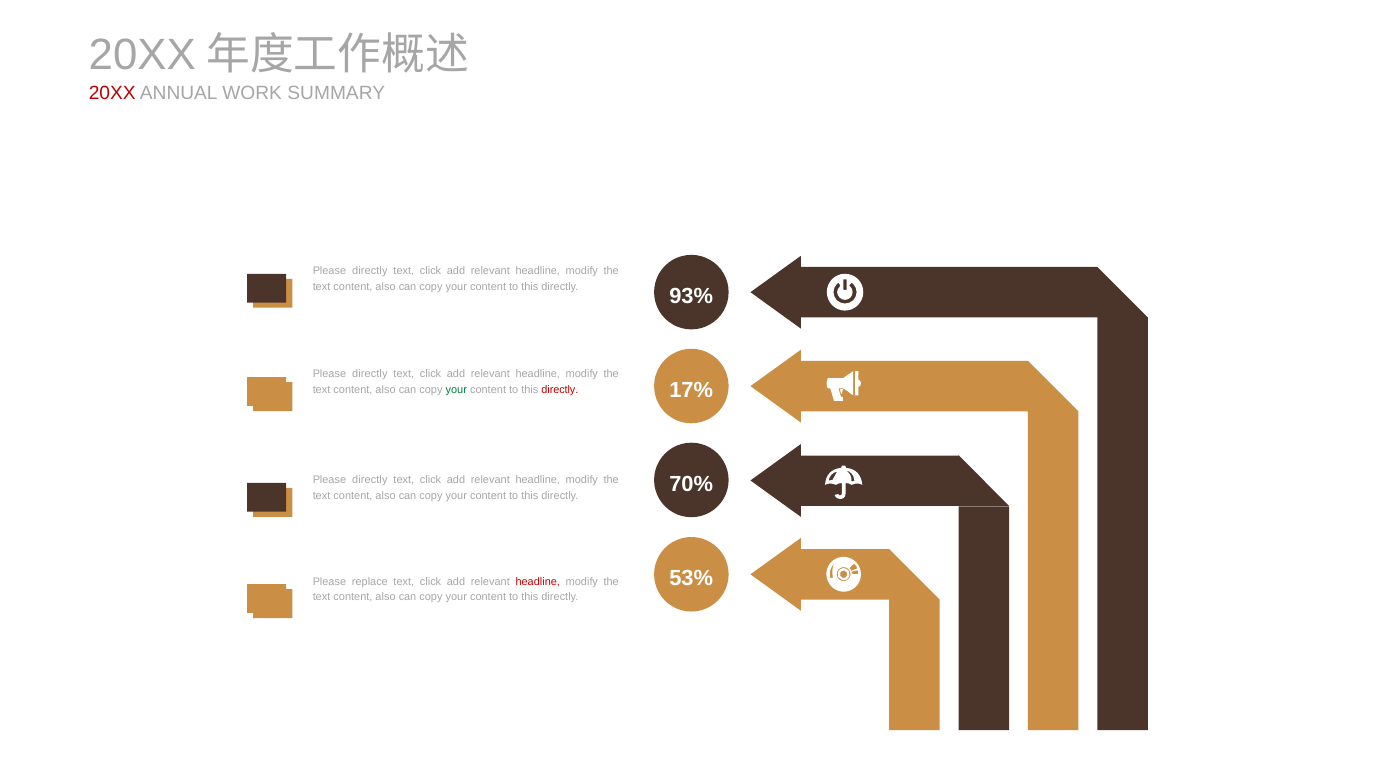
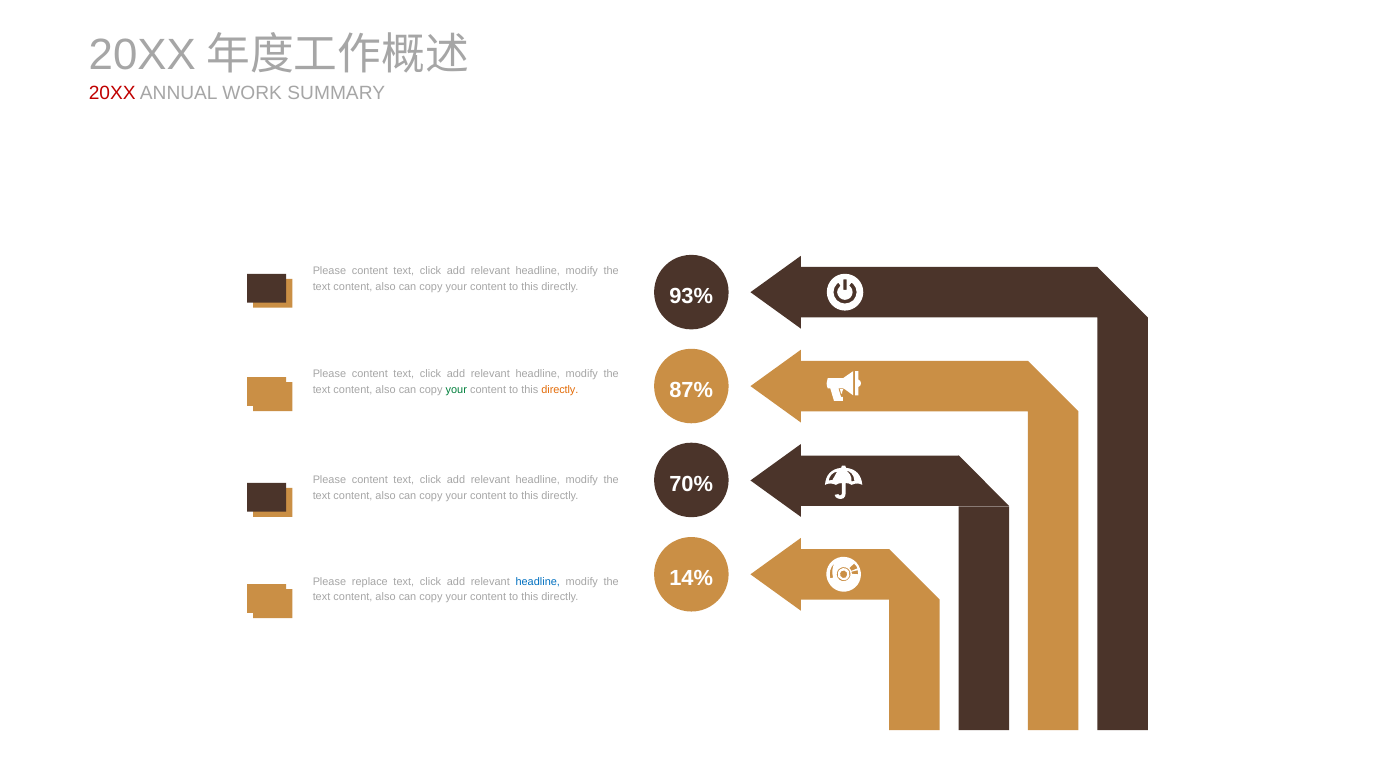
directly: directly -> content (370, 271)
directly: directly -> content (370, 374)
17%: 17% -> 87% (691, 390)
directly colour: red -> orange (560, 390)
directly: directly -> content (370, 480)
53%: 53% -> 14% (691, 578)
headline colour: red -> blue (538, 581)
